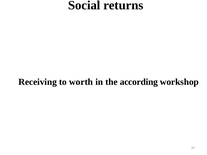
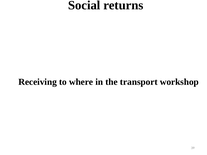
worth: worth -> where (81, 82)
according: according -> transport (139, 82)
